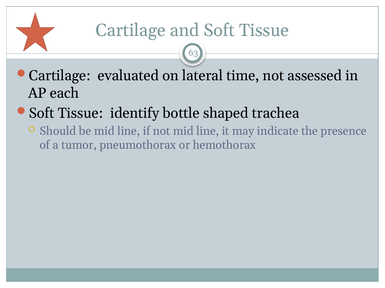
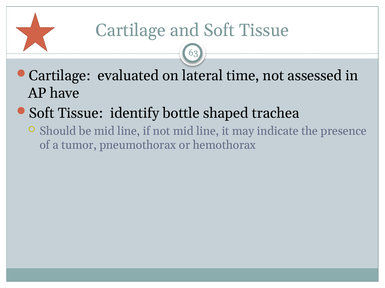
each: each -> have (65, 93)
